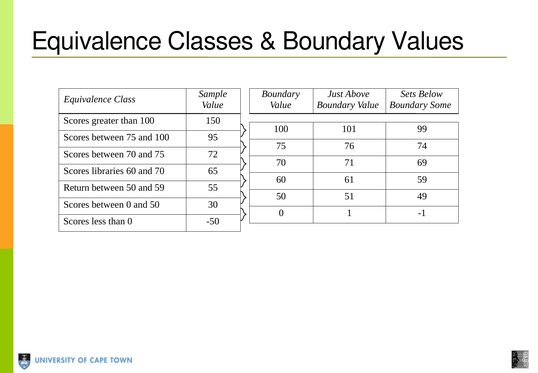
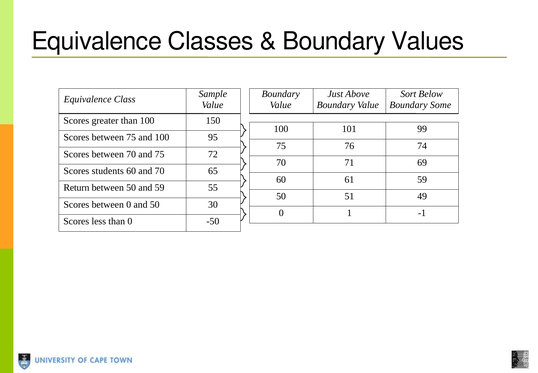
Sets: Sets -> Sort (408, 94)
libraries: libraries -> students (108, 171)
